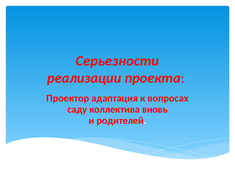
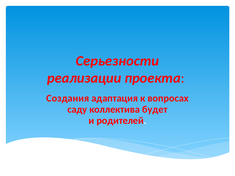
Проектор: Проектор -> Создания (68, 98)
вновь: вновь -> будет (155, 110)
